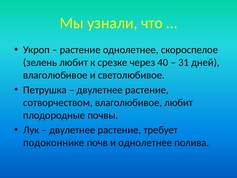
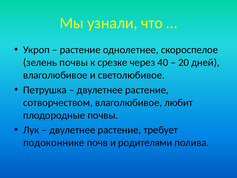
зелень любит: любит -> почвы (74, 62)
31: 31 -> 20 (184, 62)
и однолетнее: однолетнее -> родителями (145, 142)
